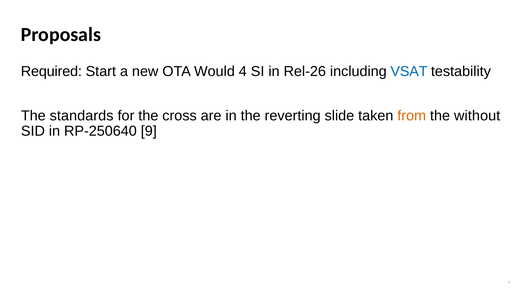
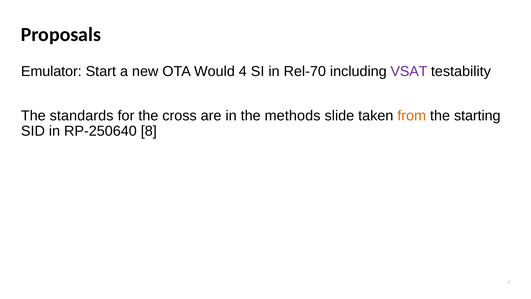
Required: Required -> Emulator (51, 71)
Rel-26: Rel-26 -> Rel-70 (305, 71)
VSAT colour: blue -> purple (409, 71)
reverting: reverting -> methods (293, 116)
without: without -> starting (477, 116)
9: 9 -> 8 (149, 131)
